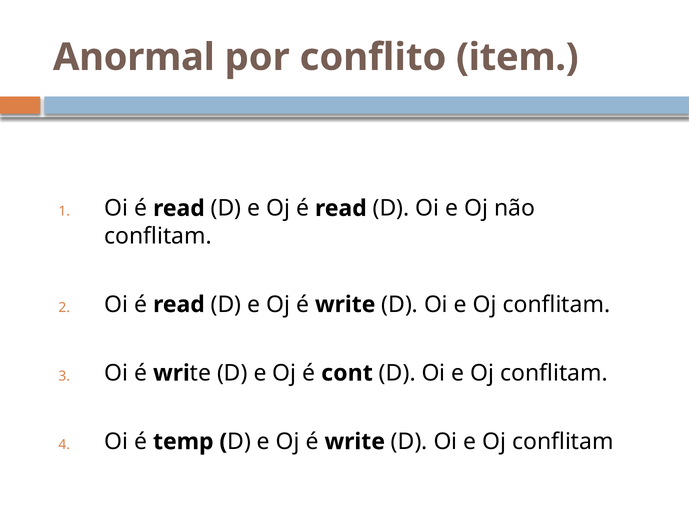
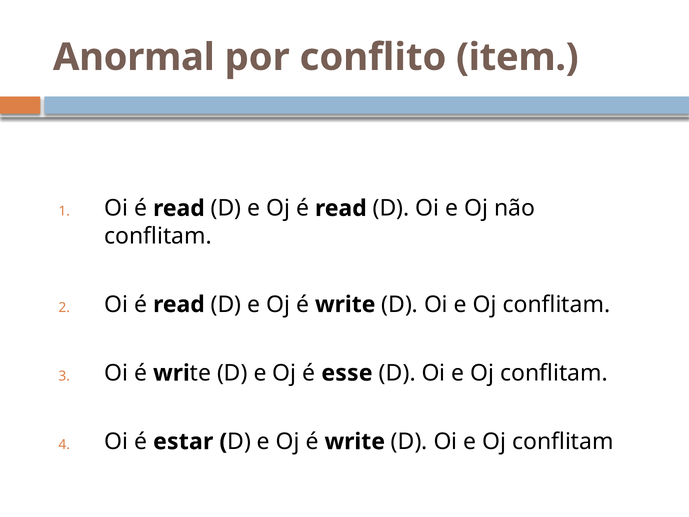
cont: cont -> esse (347, 373)
temp: temp -> estar (183, 441)
